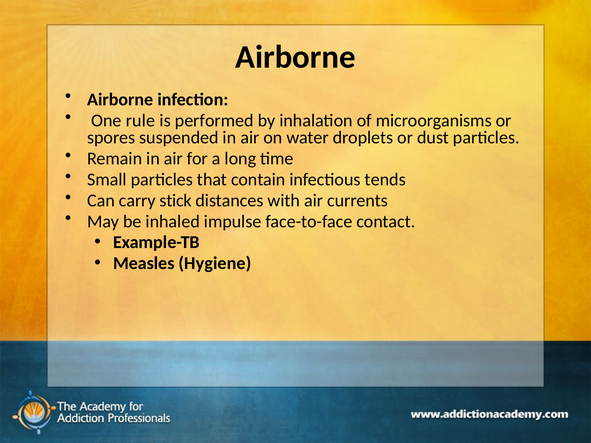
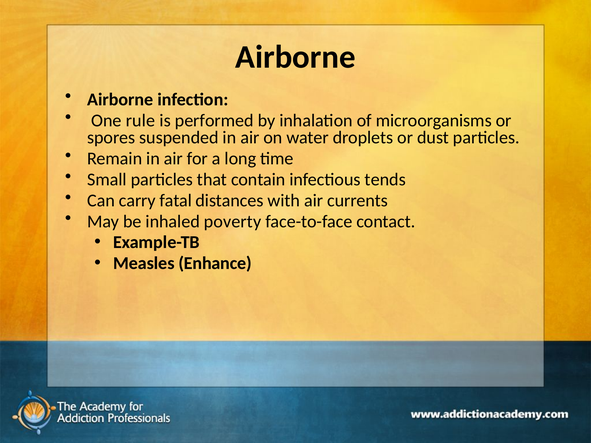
stick: stick -> fatal (176, 201)
impulse: impulse -> poverty (233, 222)
Hygiene: Hygiene -> Enhance (215, 263)
